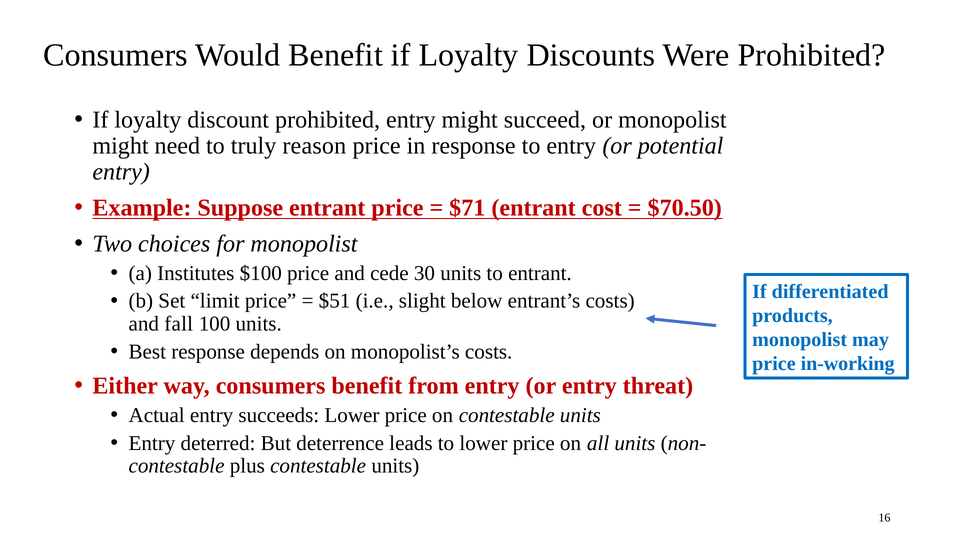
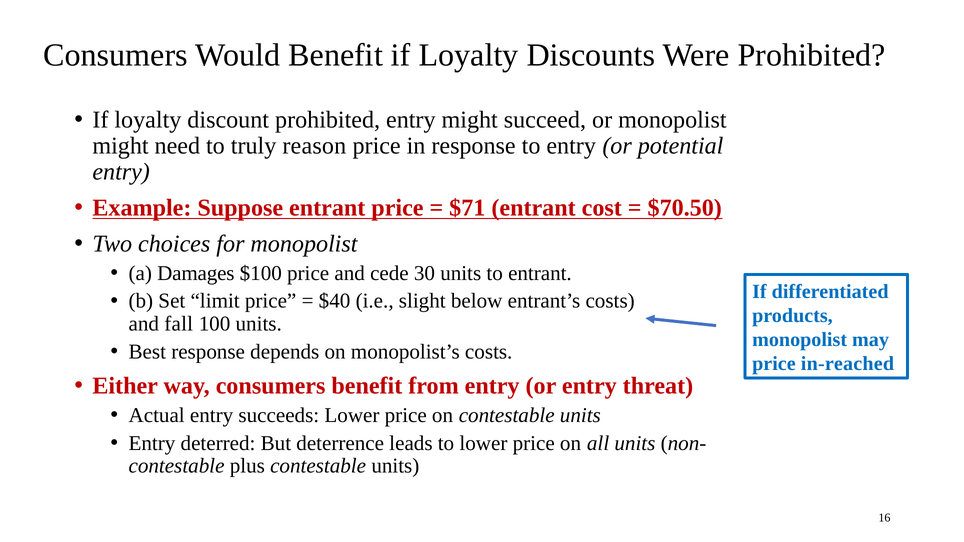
Institutes: Institutes -> Damages (196, 273)
$51: $51 -> $40 (335, 301)
in-working: in-working -> in-reached (847, 364)
